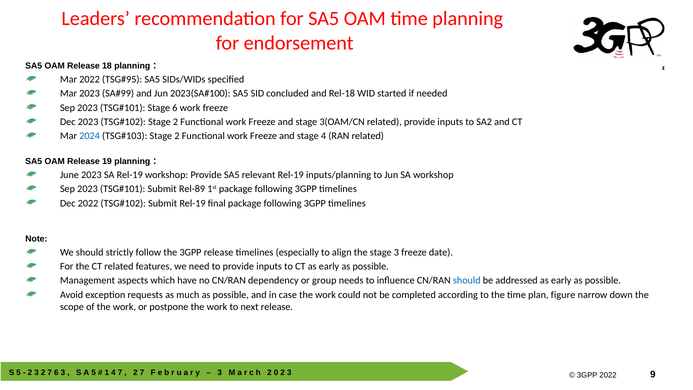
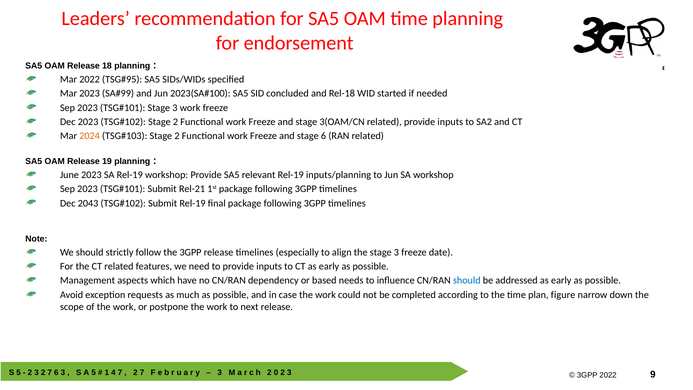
6: 6 -> 3 (175, 108)
2024 colour: blue -> orange (90, 136)
stage 4: 4 -> 6 (324, 136)
Rel-89: Rel-89 -> Rel-21 (192, 189)
Dec 2022: 2022 -> 2043 (88, 203)
group: group -> based (324, 280)
